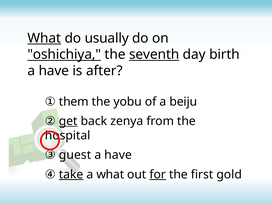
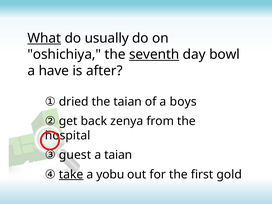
oshichiya underline: present -> none (64, 54)
birth: birth -> bowl (225, 54)
them: them -> dried (74, 102)
the yobu: yobu -> taian (128, 102)
beiju: beiju -> boys (183, 102)
get underline: present -> none (68, 121)
have: have -> taian (118, 155)
a what: what -> yobu (110, 174)
for underline: present -> none (158, 174)
